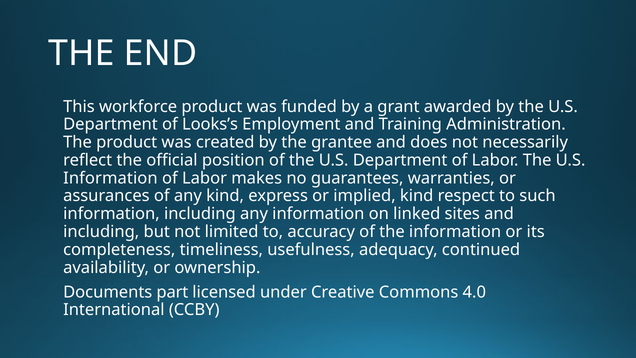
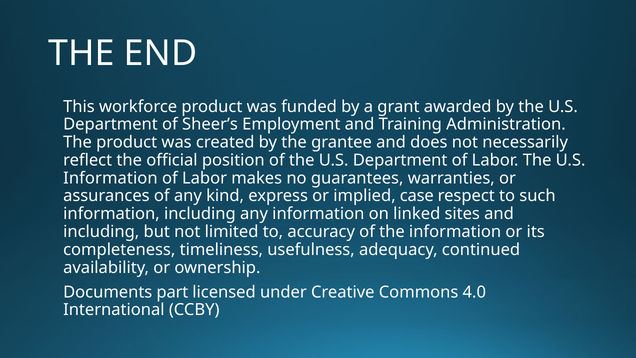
Looks’s: Looks’s -> Sheer’s (210, 124)
implied kind: kind -> case (417, 196)
